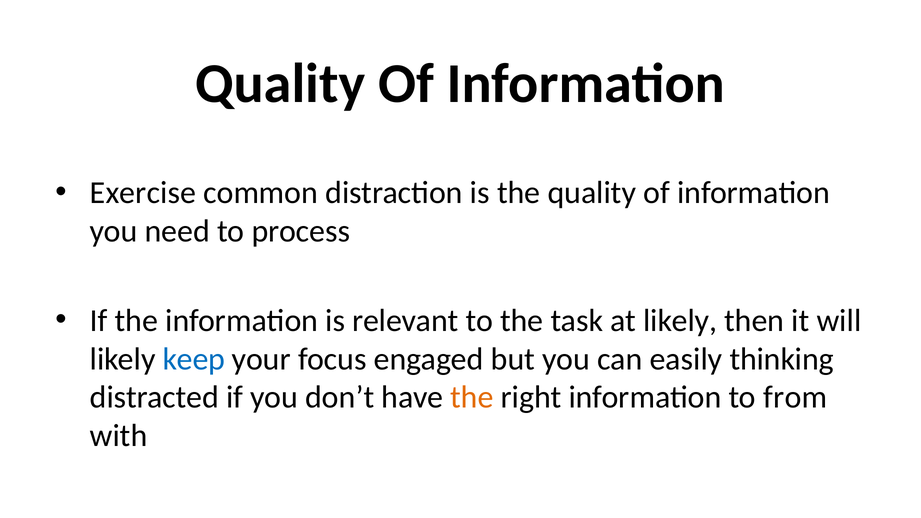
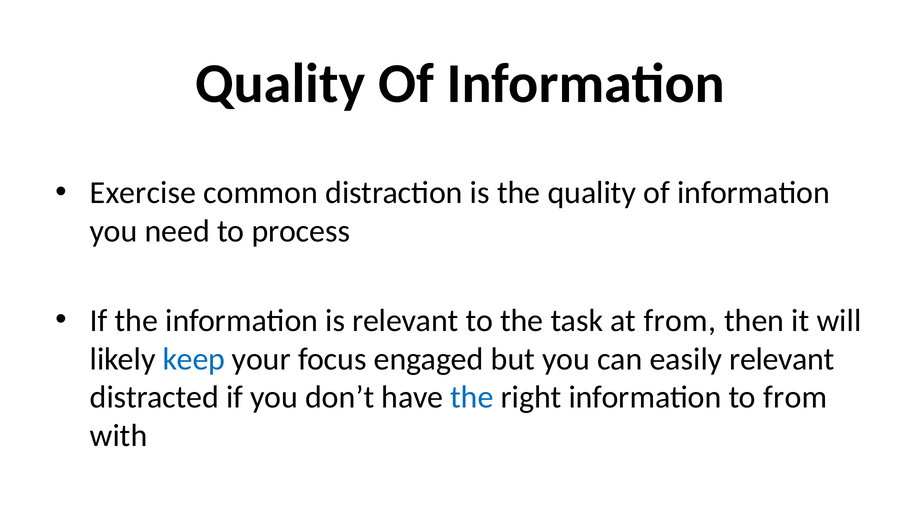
at likely: likely -> from (680, 321)
easily thinking: thinking -> relevant (782, 359)
the colour: orange -> blue (472, 397)
